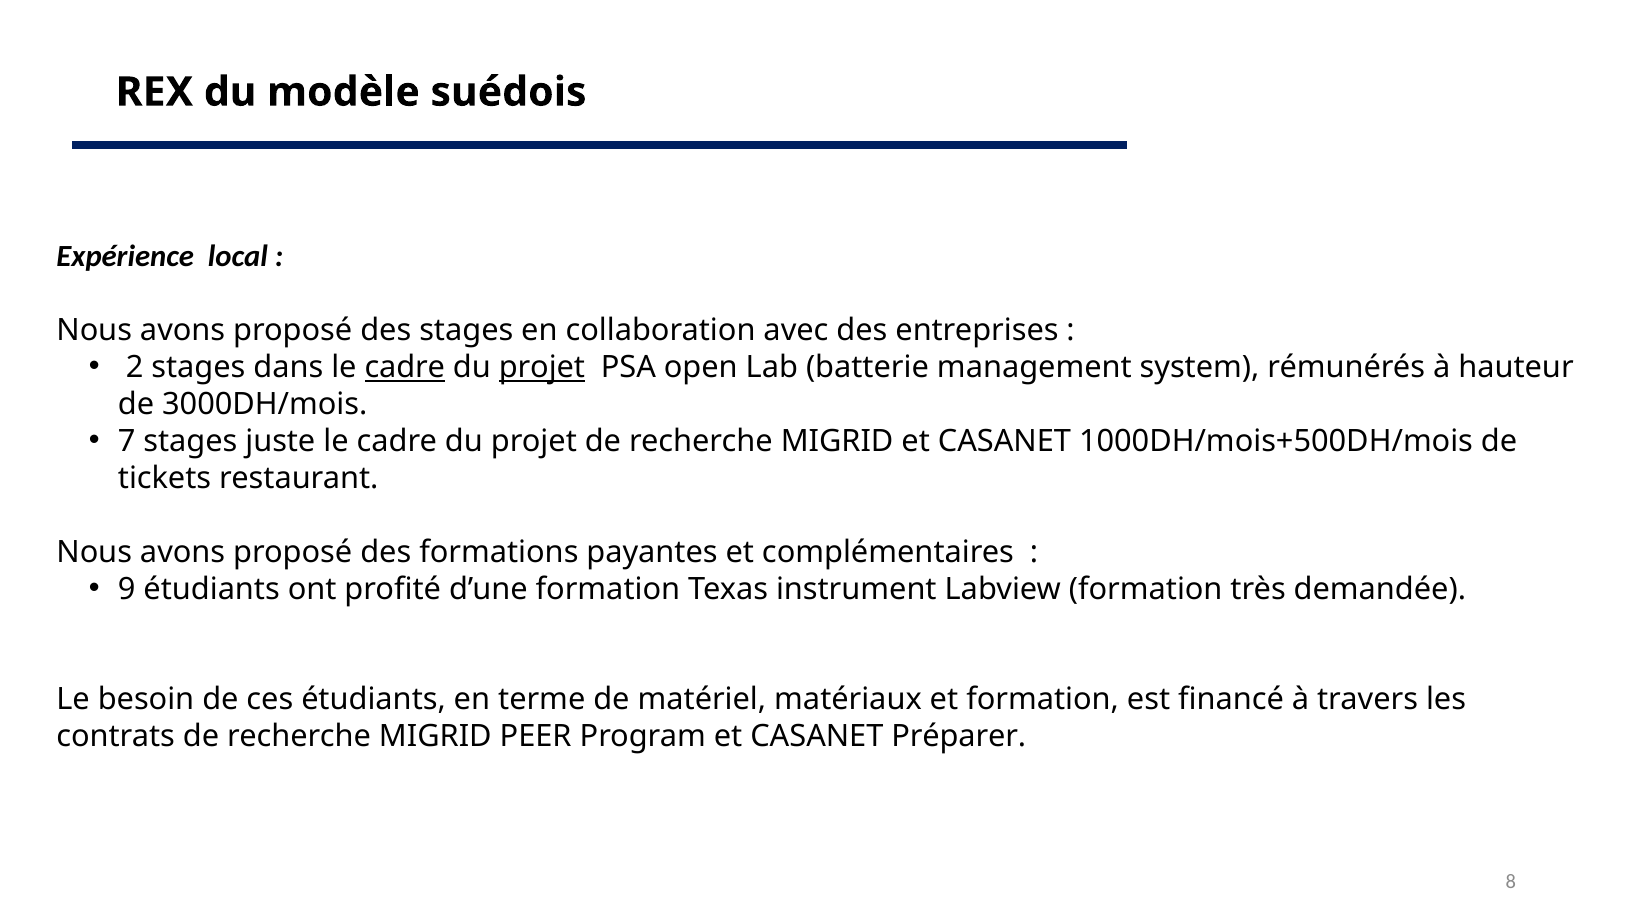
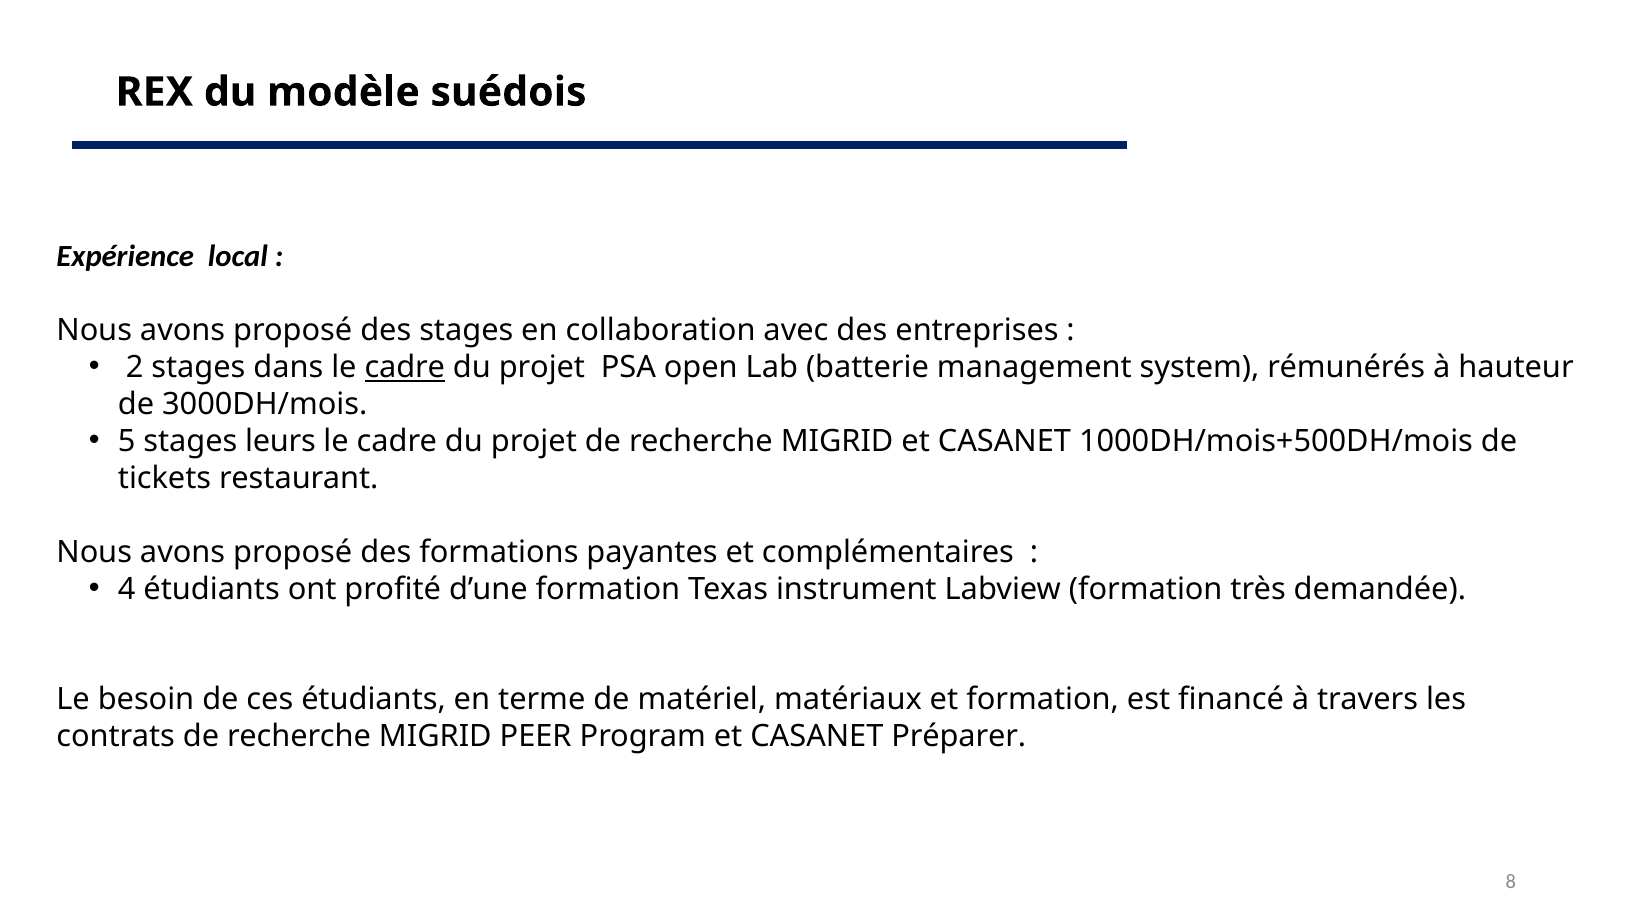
projet underline: present -> none (542, 367)
7: 7 -> 5 (127, 441)
juste: juste -> leurs (281, 441)
9: 9 -> 4 (127, 589)
